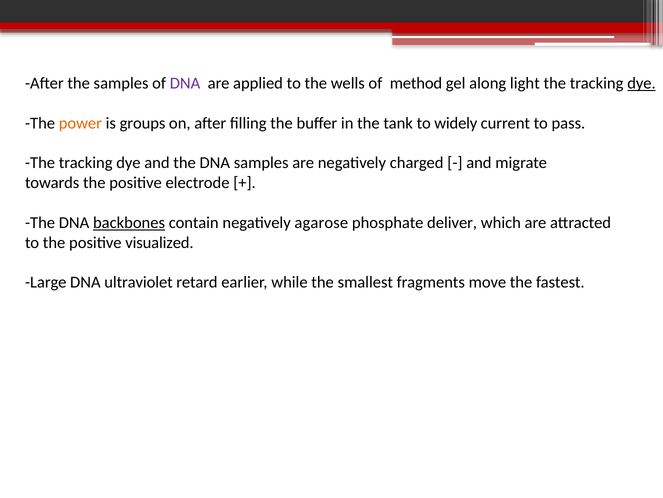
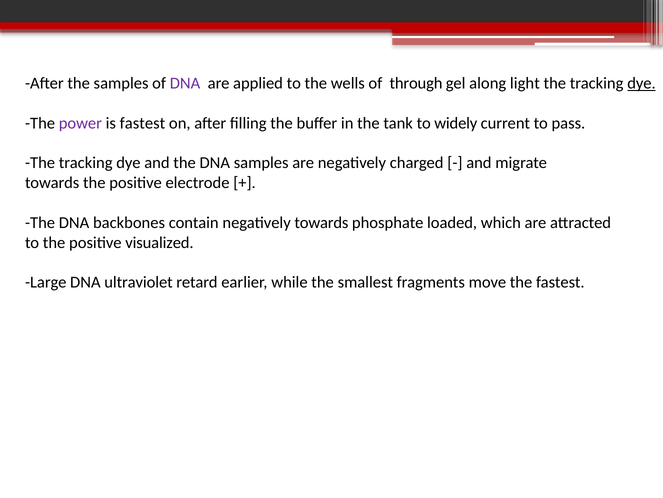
method: method -> through (416, 83)
power colour: orange -> purple (80, 123)
is groups: groups -> fastest (142, 123)
backbones underline: present -> none (129, 222)
negatively agarose: agarose -> towards (321, 222)
deliver: deliver -> loaded (452, 222)
